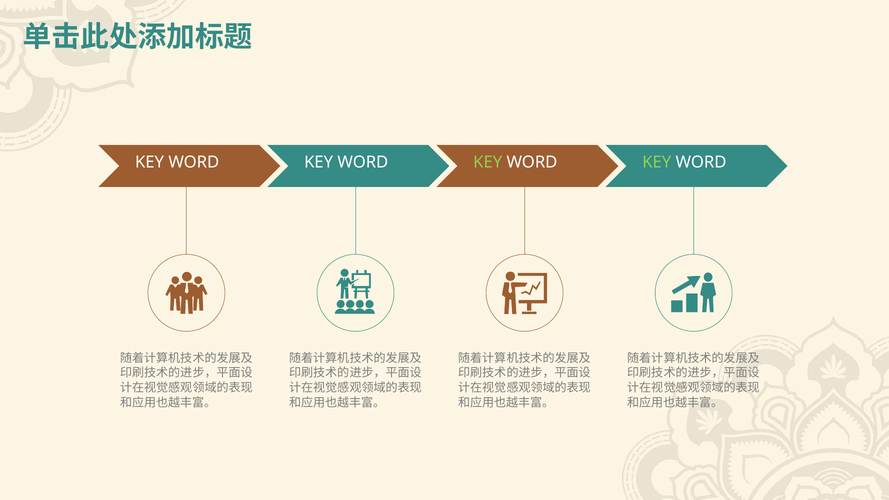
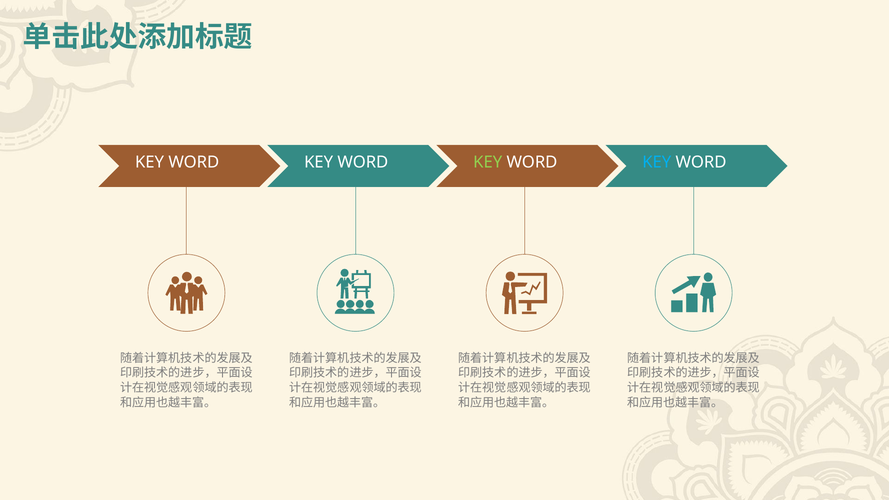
KEY colour: light green -> light blue (657, 162)
